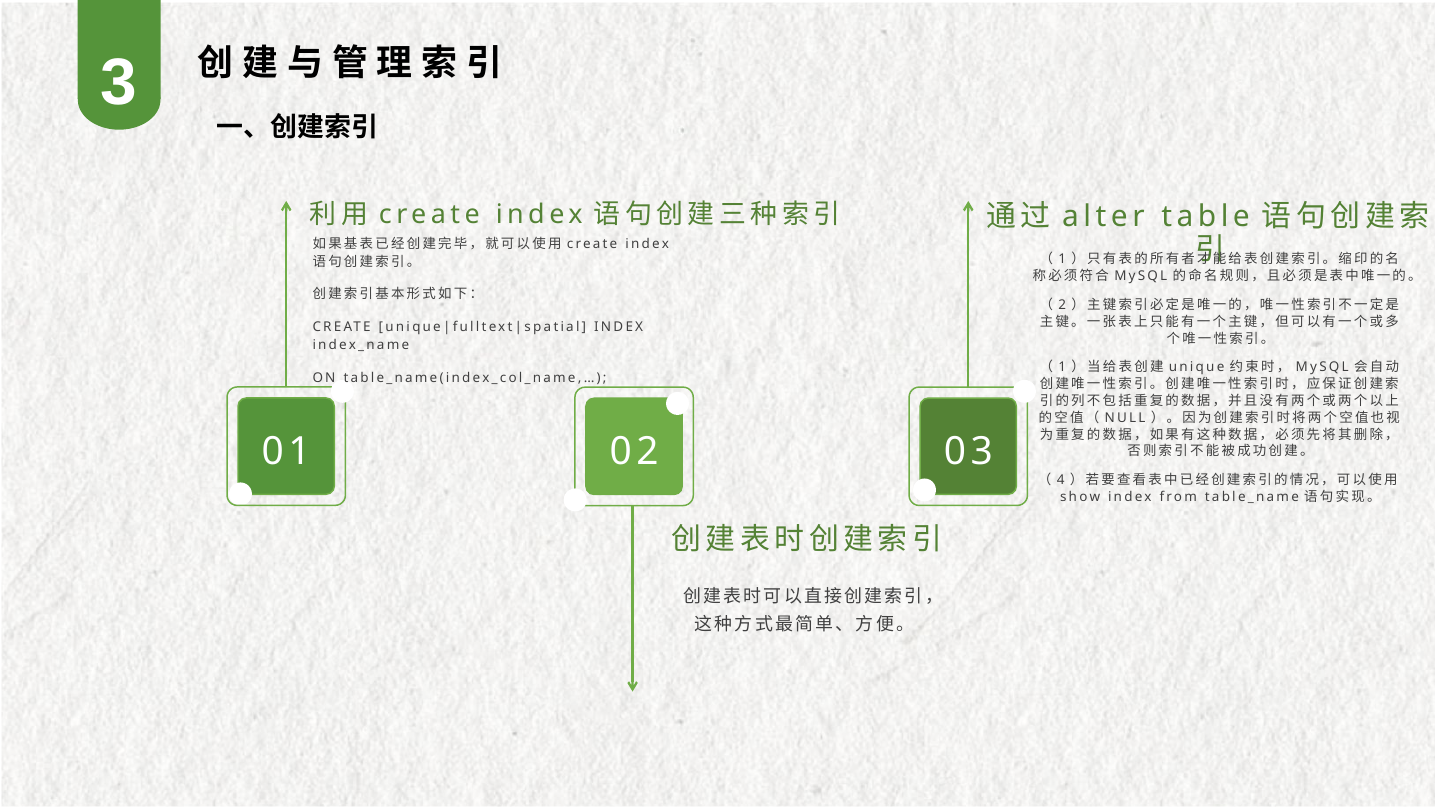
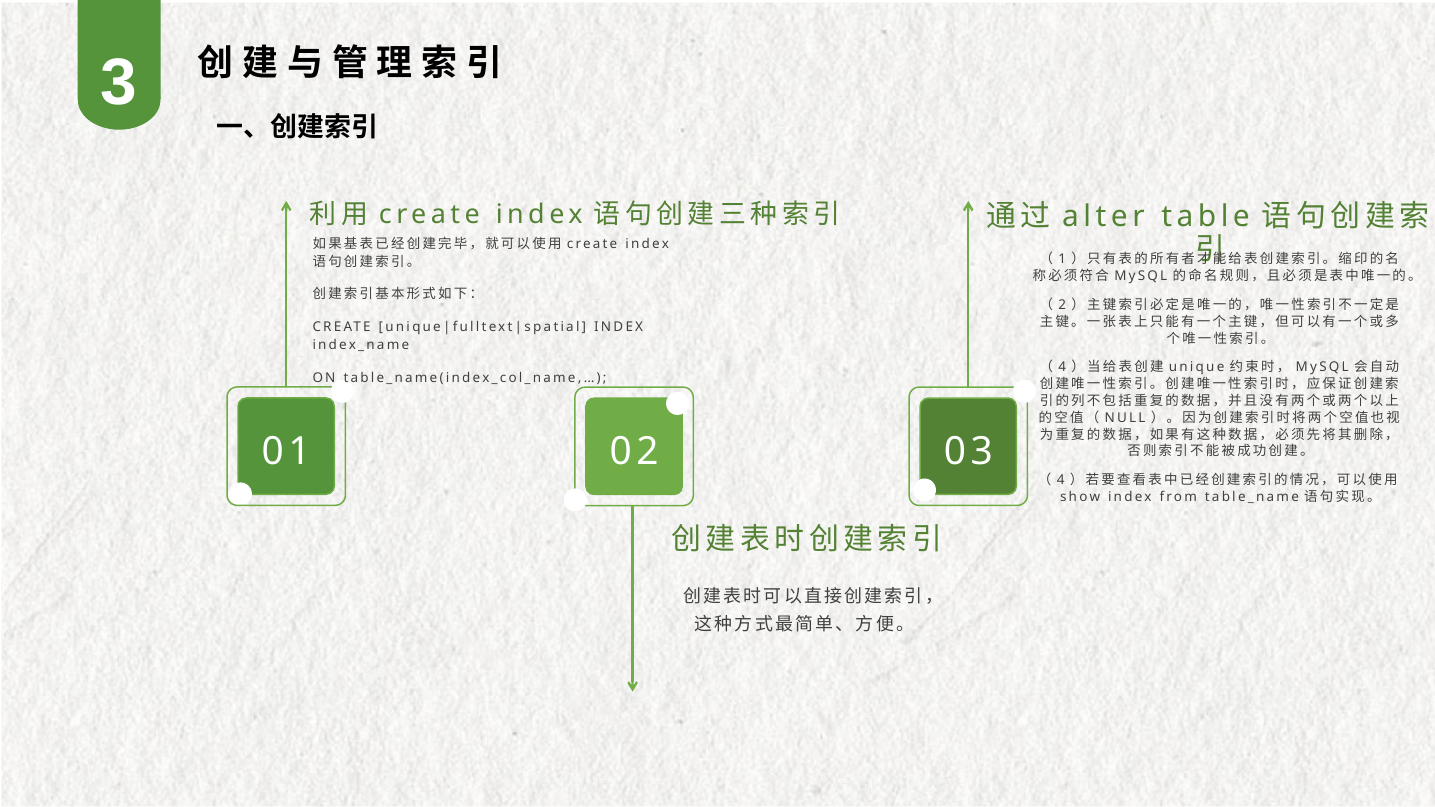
1: 1 -> 4 (1062, 367)
